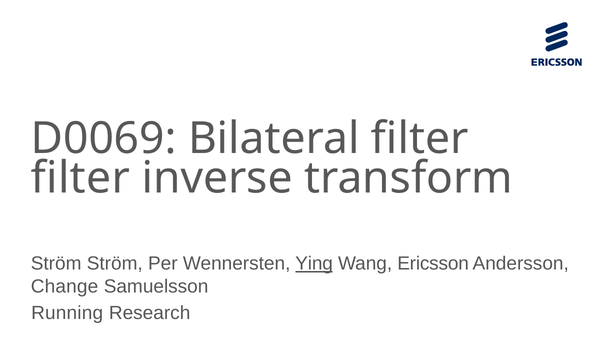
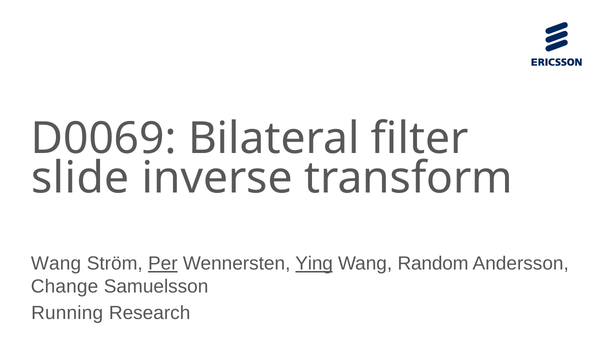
filter: filter -> slide (80, 179)
Ström: Ström -> Wang (56, 264)
Per underline: none -> present (163, 264)
Ericsson: Ericsson -> Random (433, 264)
